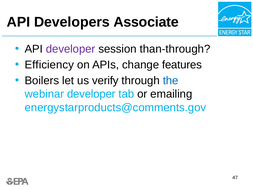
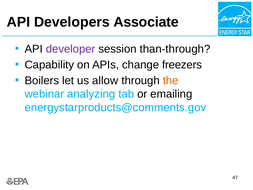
Efficiency: Efficiency -> Capability (49, 65)
features: features -> freezers (182, 65)
verify: verify -> allow (105, 80)
the colour: blue -> orange (171, 80)
webinar developer: developer -> analyzing (91, 94)
